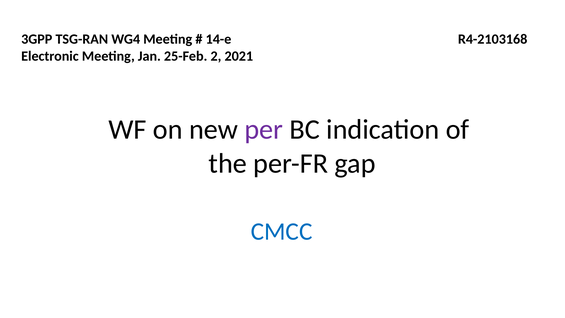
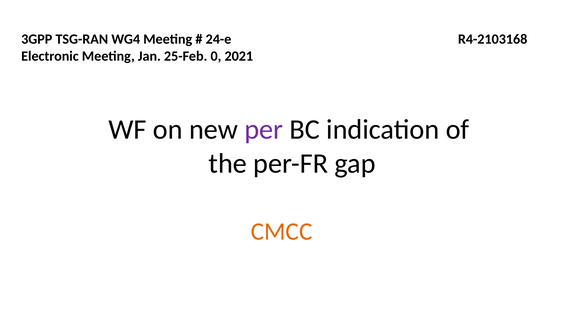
14-e: 14-e -> 24-e (218, 39)
2: 2 -> 0 (216, 56)
CMCC colour: blue -> orange (282, 232)
